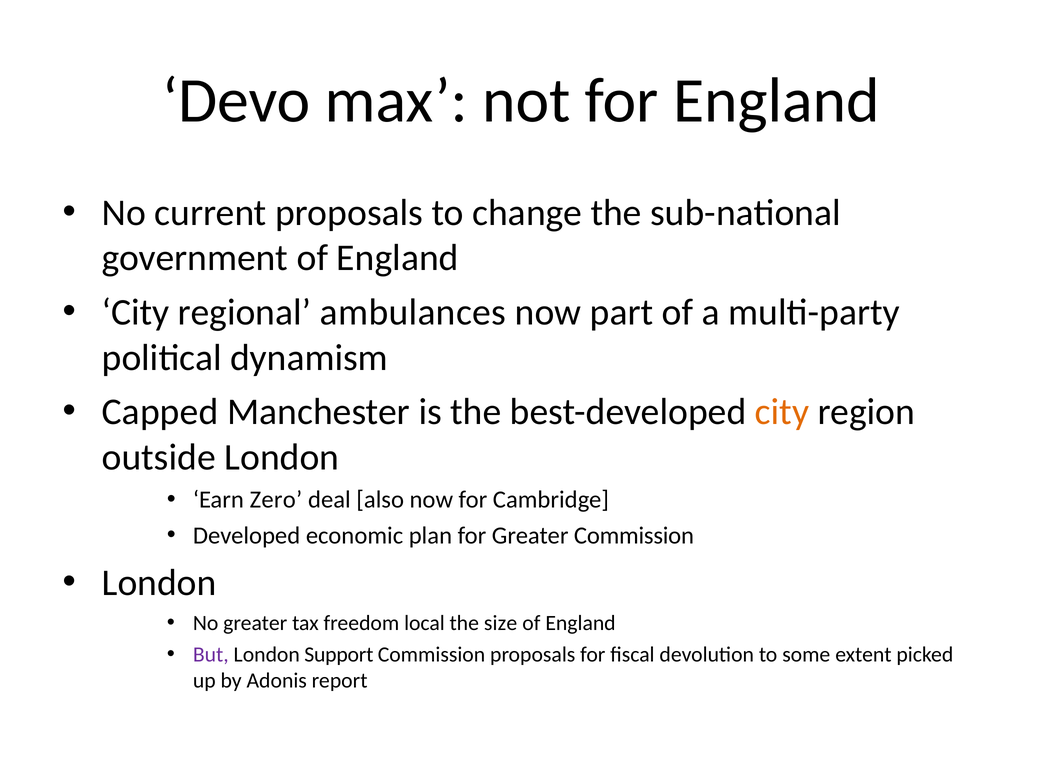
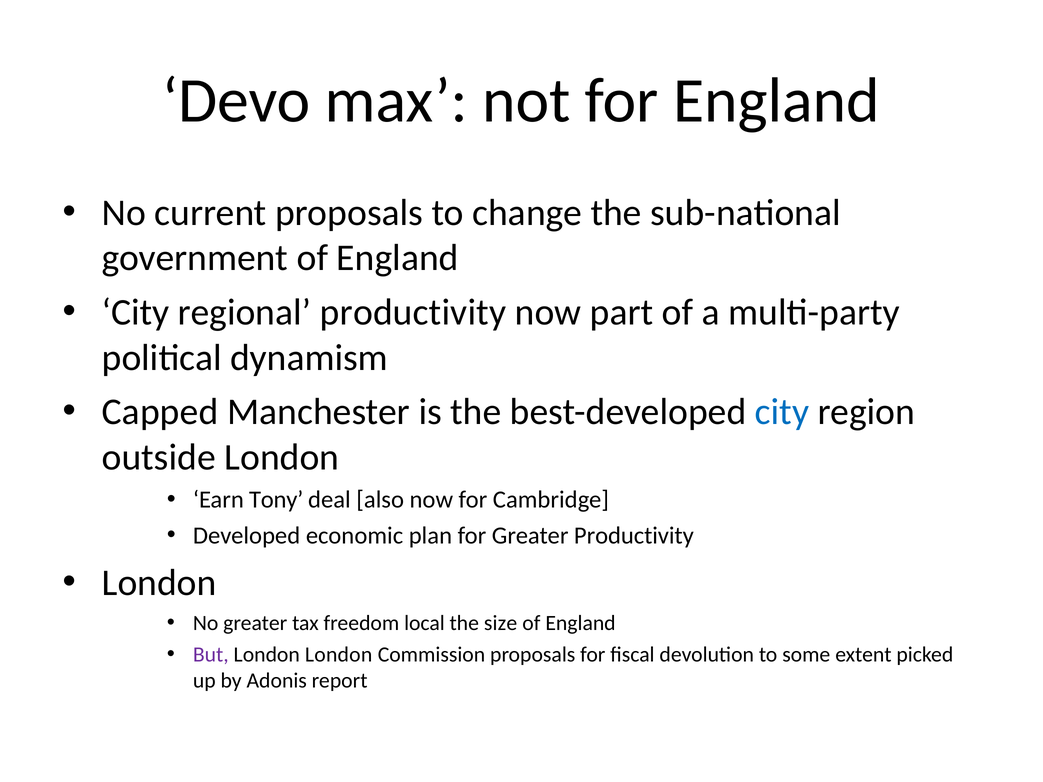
regional ambulances: ambulances -> productivity (413, 313)
city colour: orange -> blue (782, 412)
Zero: Zero -> Tony (276, 500)
Greater Commission: Commission -> Productivity (634, 536)
London Support: Support -> London (339, 655)
